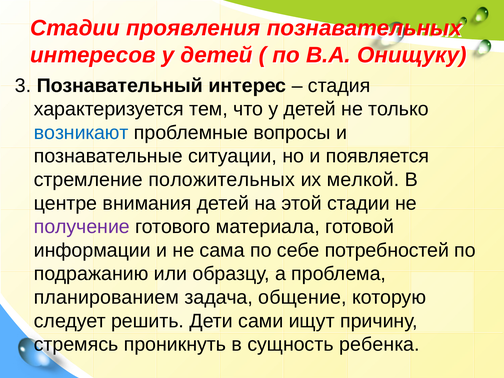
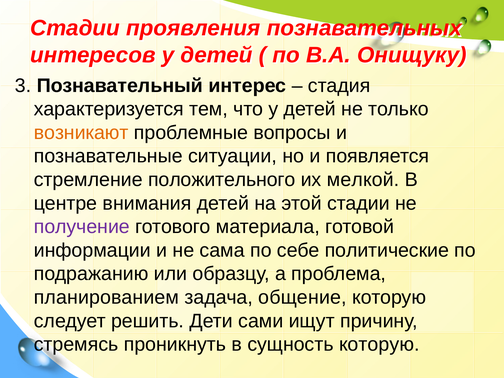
возникают colour: blue -> orange (81, 133)
положительных: положительных -> положительного (222, 180)
потребностей: потребностей -> политические (387, 250)
сущность ребенка: ребенка -> которую (379, 344)
